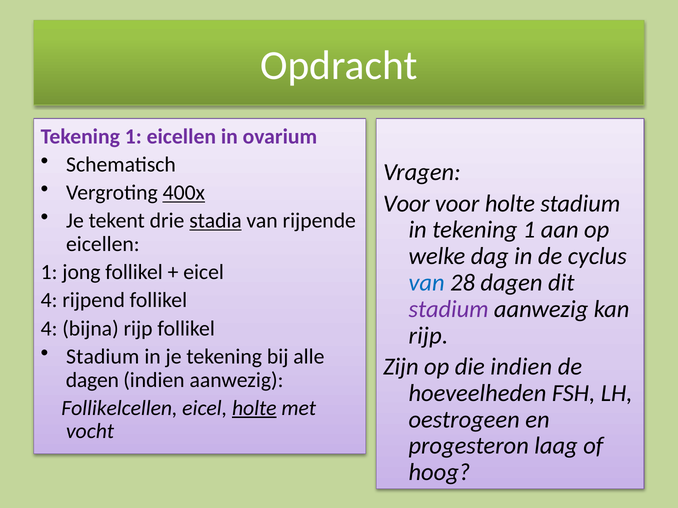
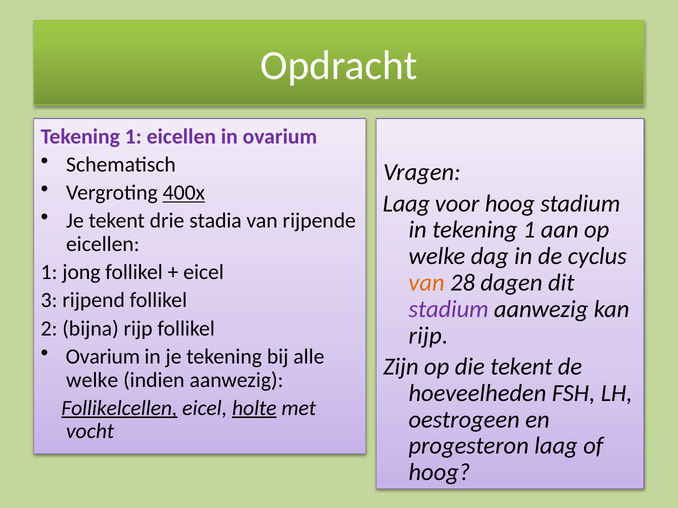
Voor: Voor -> Laag (406, 204)
voor holte: holte -> hoog (510, 204)
stadia underline: present -> none (216, 221)
van colour: blue -> orange (427, 283)
4: 4 -> 3 (49, 301)
4: 4 -> 2 (49, 329)
Stadium: Stadium -> Ovarium (103, 357)
die indien: indien -> tekent (521, 367)
dagen: dagen -> welke (92, 380)
Follikelcellen underline: none -> present (119, 408)
